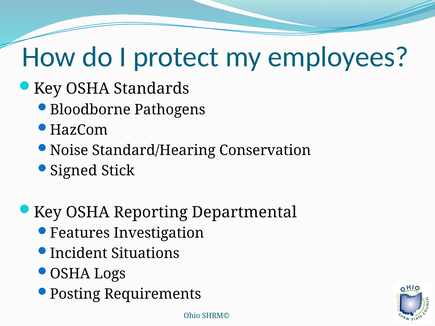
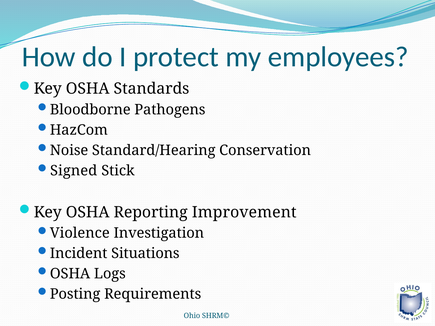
Departmental: Departmental -> Improvement (244, 212)
Features: Features -> Violence (80, 233)
